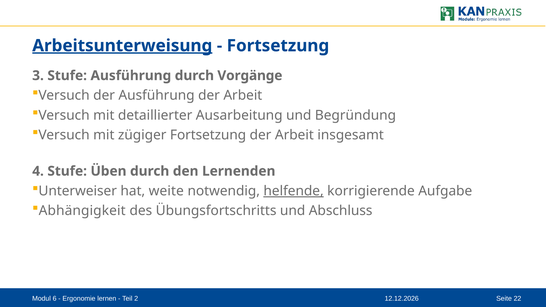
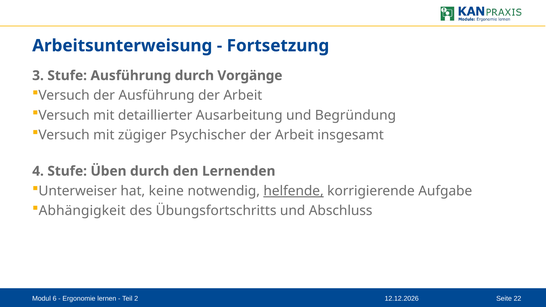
Arbeitsunterweisung underline: present -> none (122, 46)
zügiger Fortsetzung: Fortsetzung -> Psychischer (208, 135)
weite: weite -> keine (166, 191)
